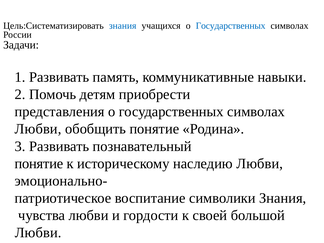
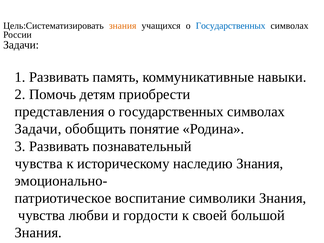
знания colour: blue -> orange (123, 26)
Любви: Любви -> Задачи (38, 129)
понятие: понятие -> чувства (39, 164)
наследию Любви: Любви -> Знания (260, 164)
Любви: Любви -> Знания (38, 233)
